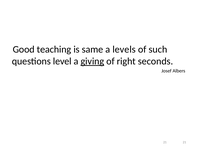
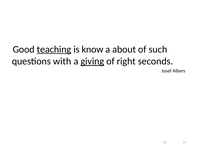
teaching underline: none -> present (54, 49)
same: same -> know (93, 49)
levels: levels -> about (124, 49)
level: level -> with (62, 61)
